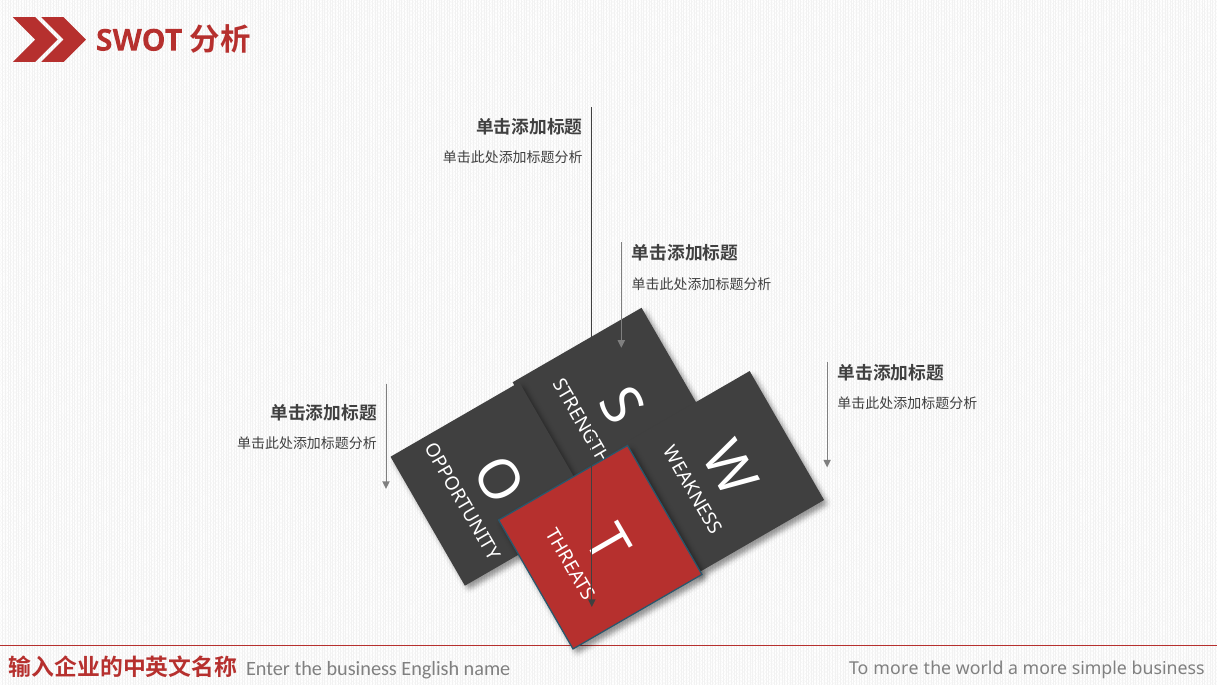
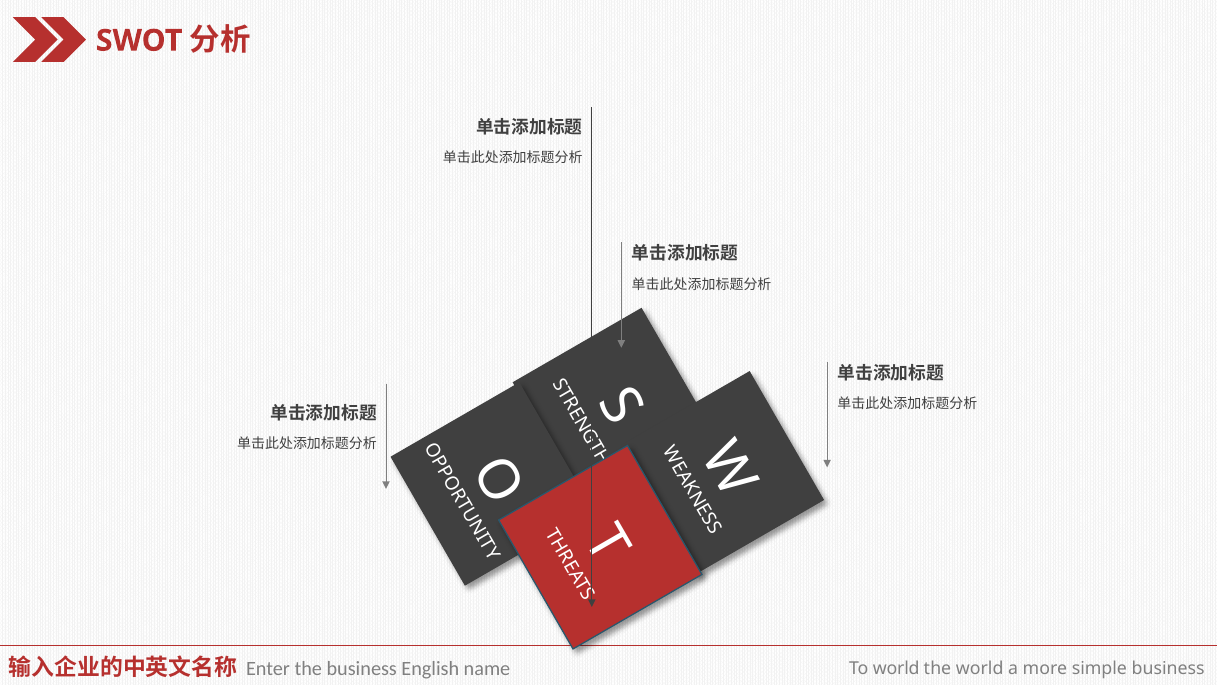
To more: more -> world (896, 669)
